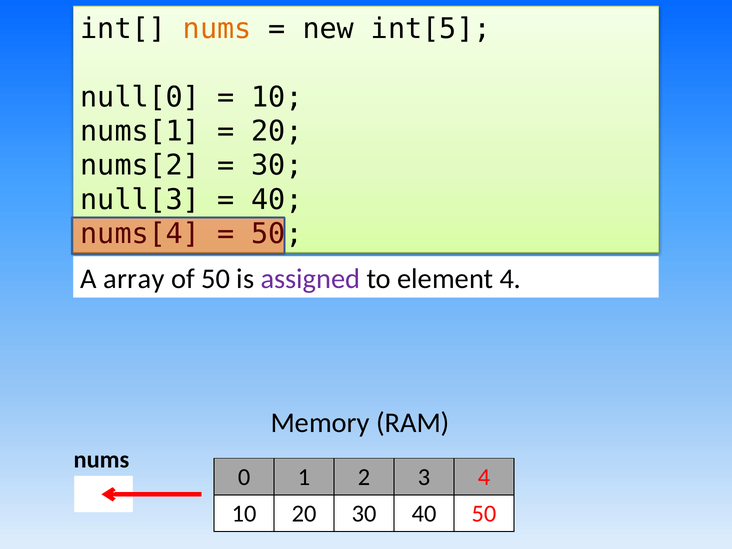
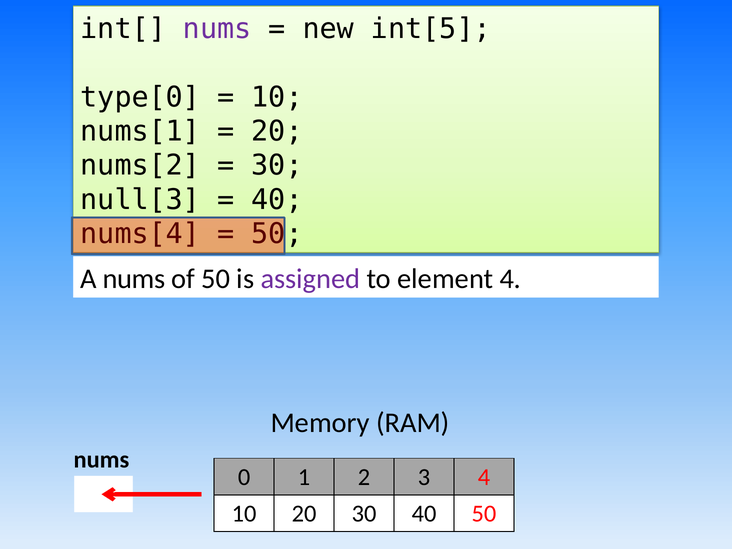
nums colour: orange -> purple (217, 29)
null[0: null[0 -> type[0 (140, 97)
A array: array -> nums (134, 279)
